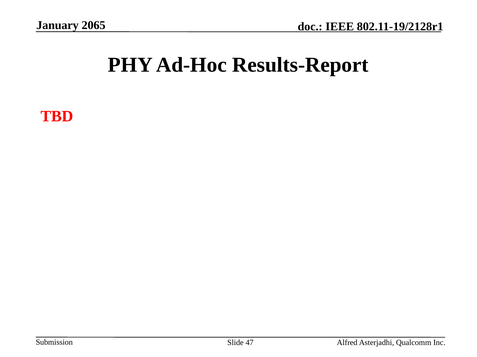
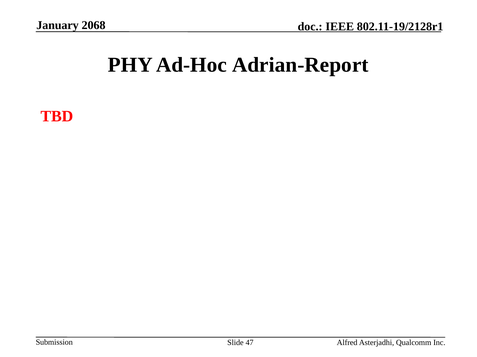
2065: 2065 -> 2068 (94, 25)
Results-Report: Results-Report -> Adrian-Report (300, 65)
